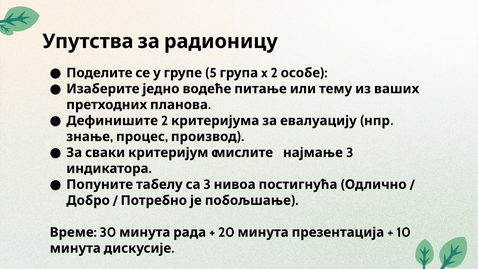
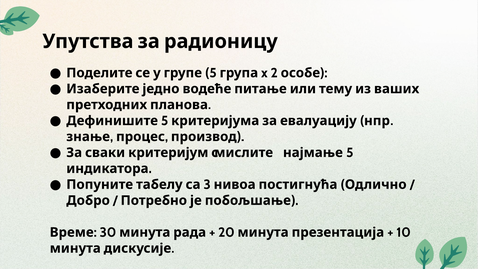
2: 2 -> 5 (165, 121)
3: 3 -> 5 (350, 153)
